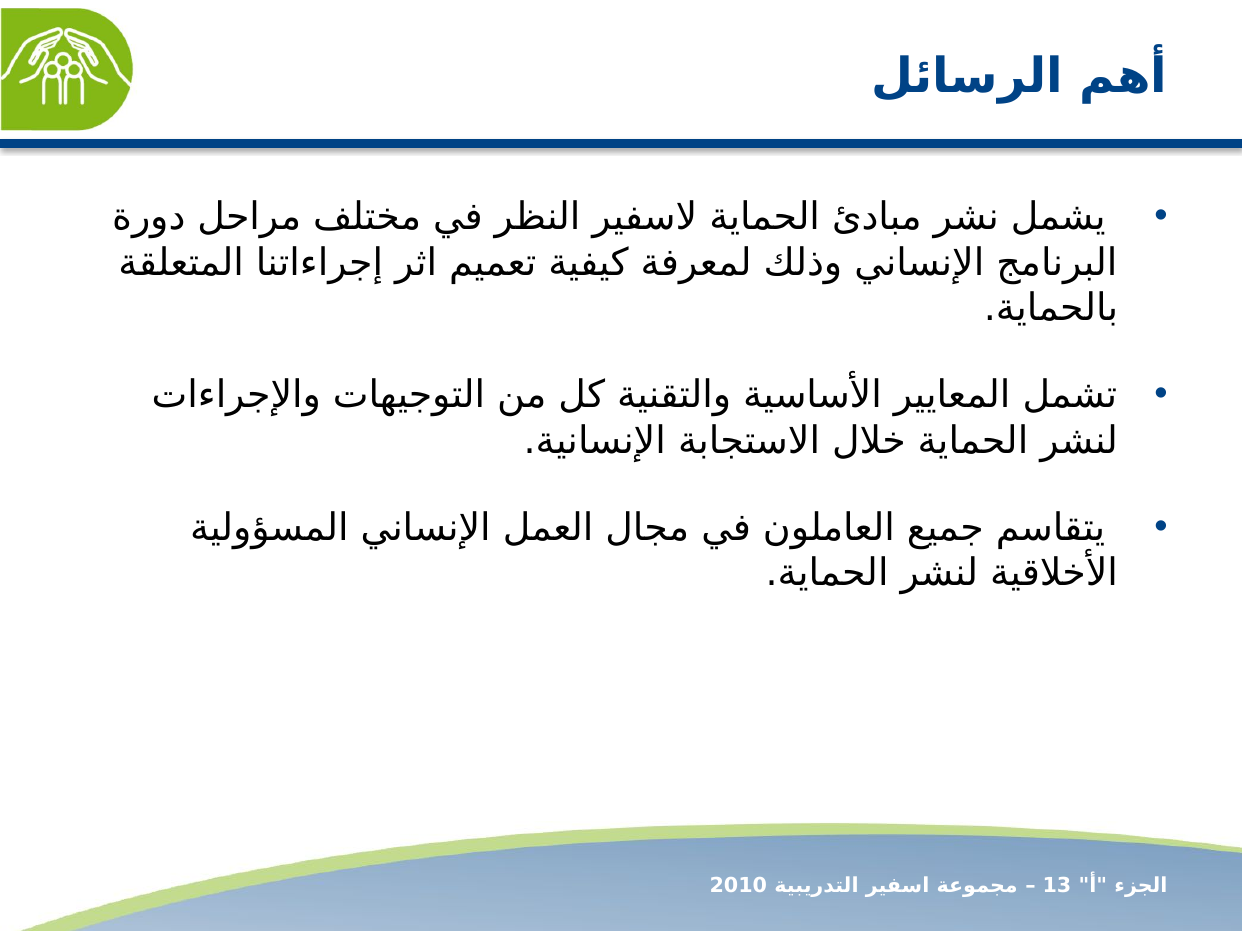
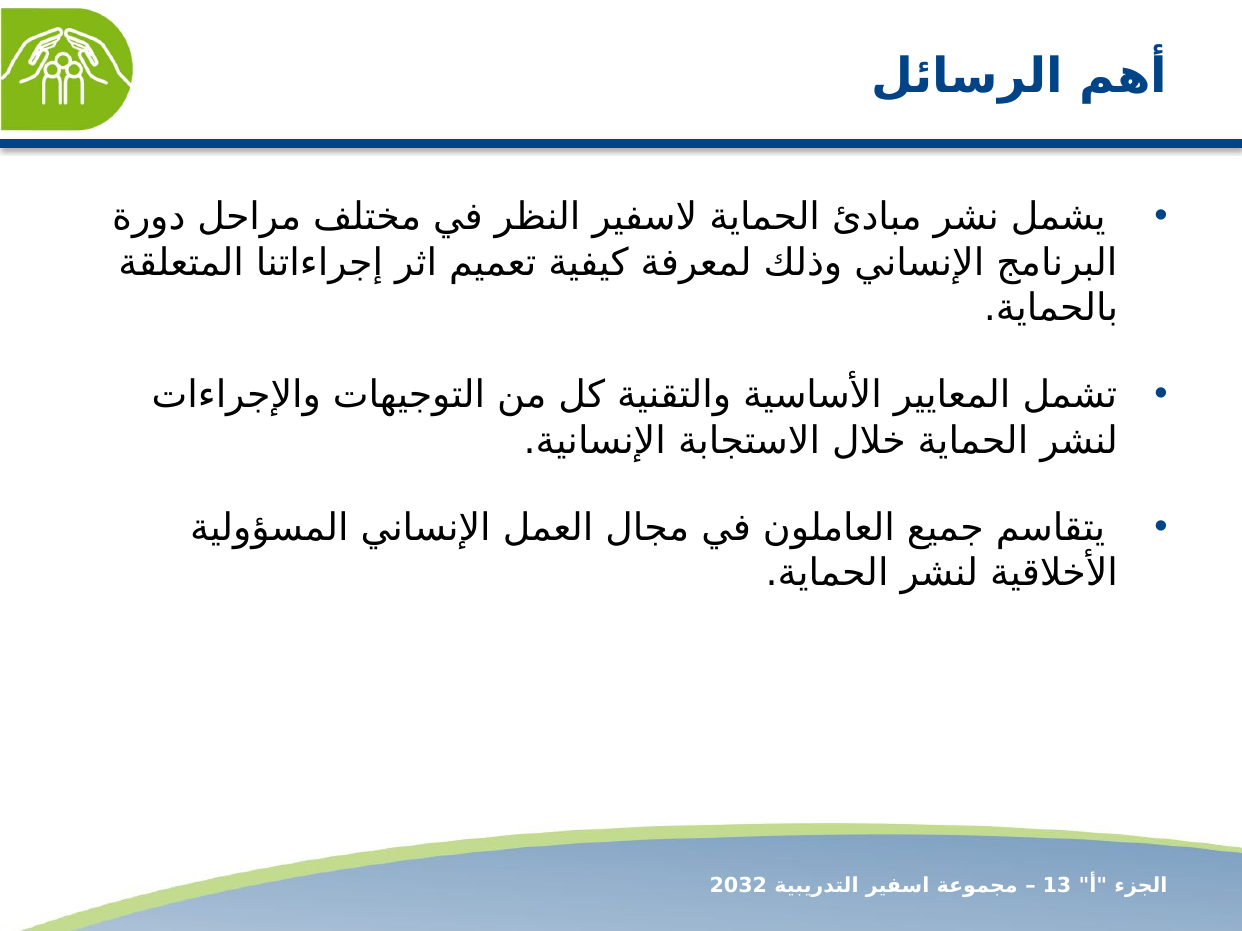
2010: 2010 -> 2032 (738, 886)
